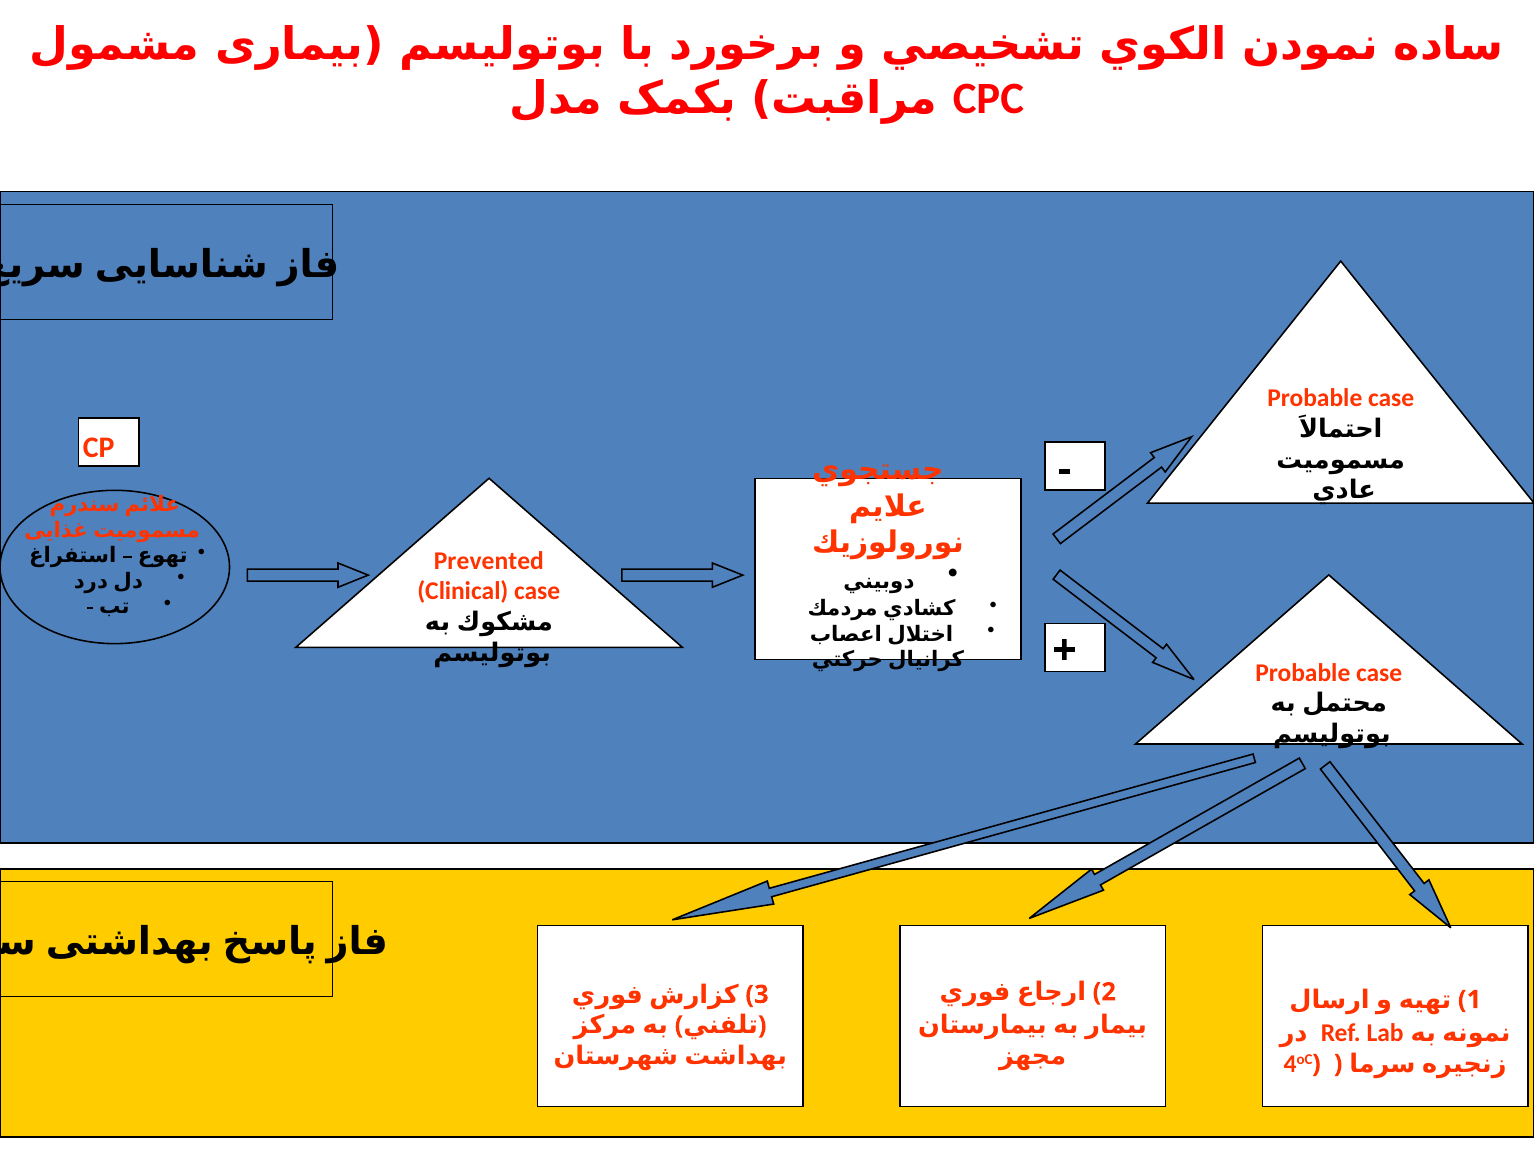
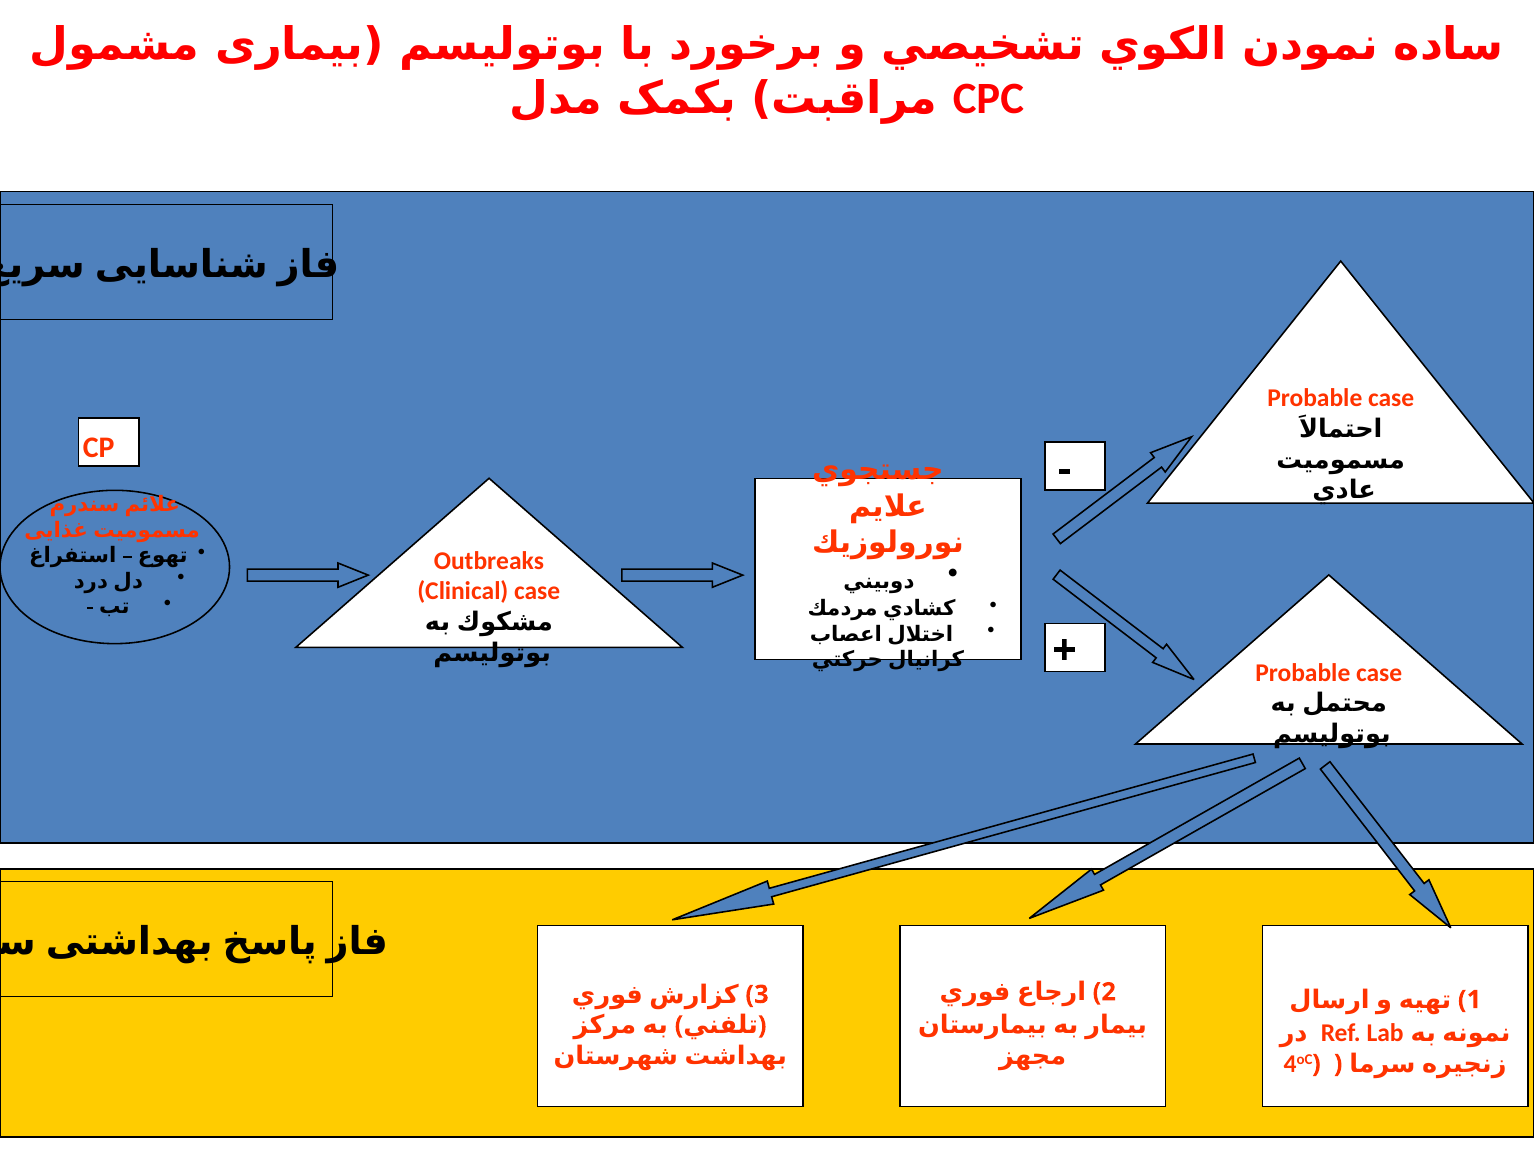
Prevented: Prevented -> Outbreaks (489, 561)
